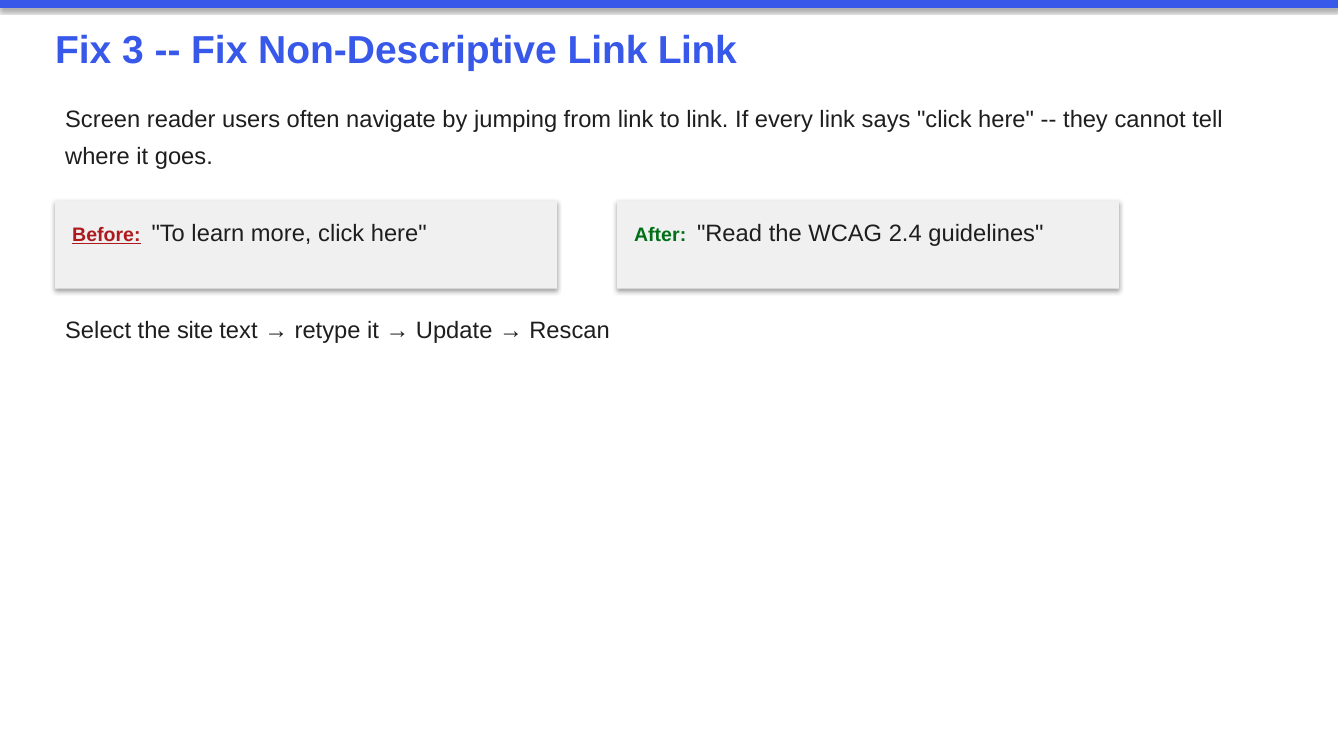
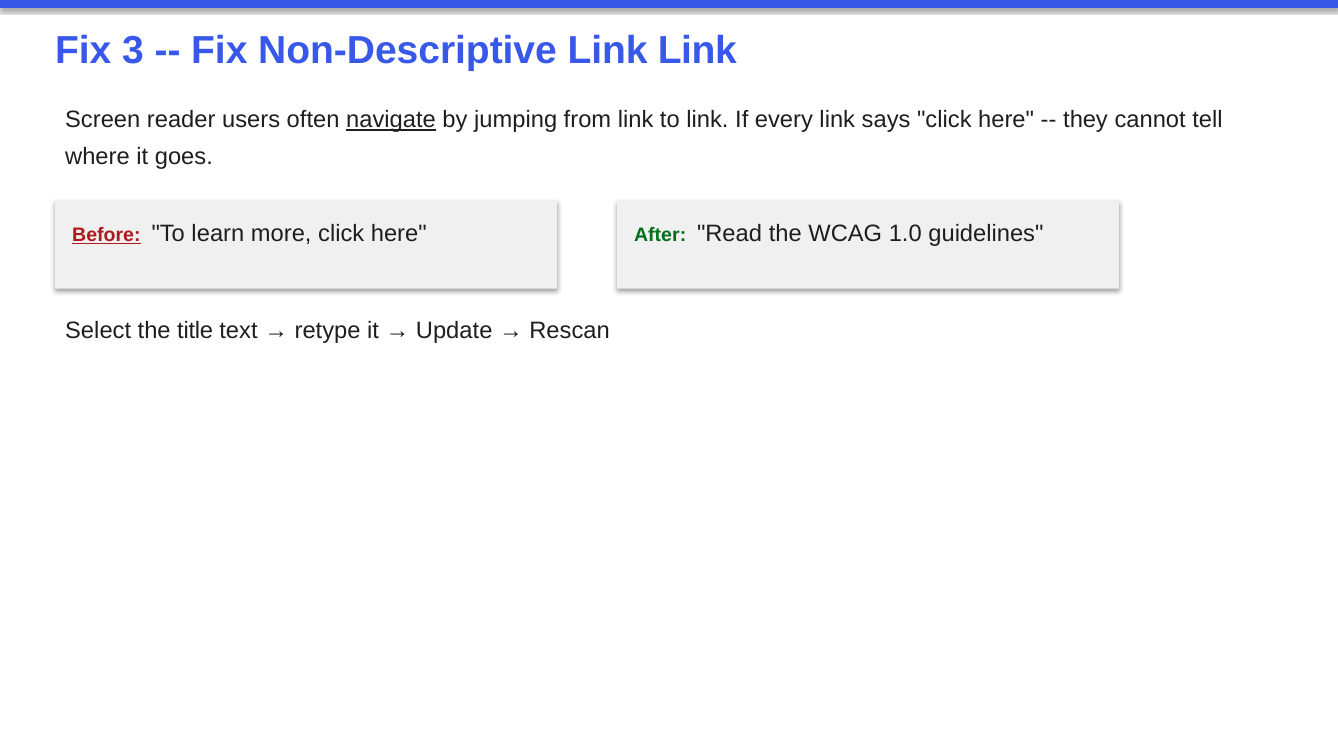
navigate underline: none -> present (391, 120)
2.4: 2.4 -> 1.0 (905, 234)
site: site -> title (195, 331)
